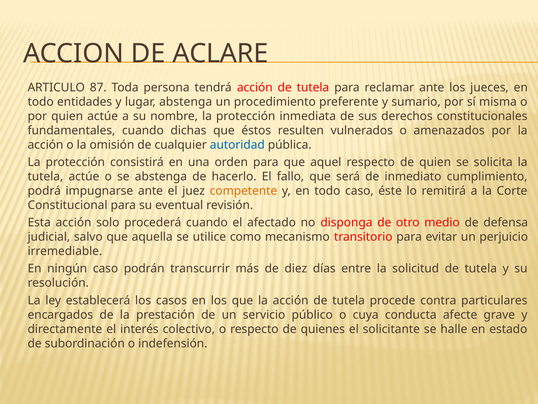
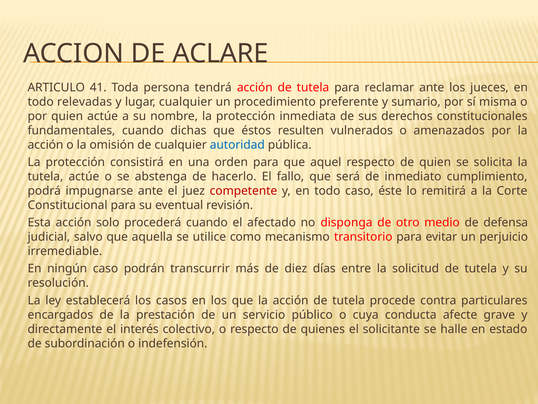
87: 87 -> 41 (98, 87)
entidades: entidades -> relevadas (85, 102)
lugar abstenga: abstenga -> cualquier (186, 102)
competente colour: orange -> red (243, 191)
